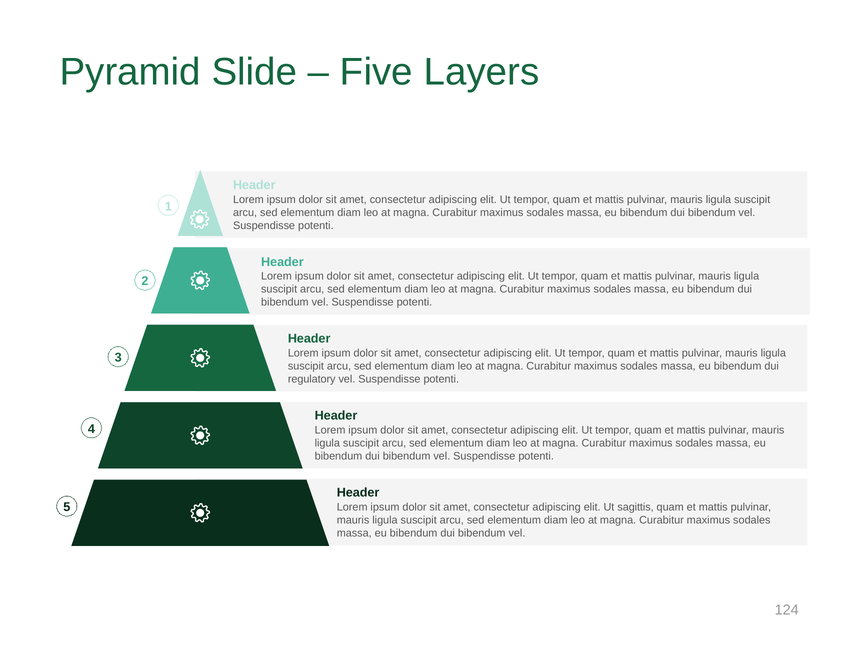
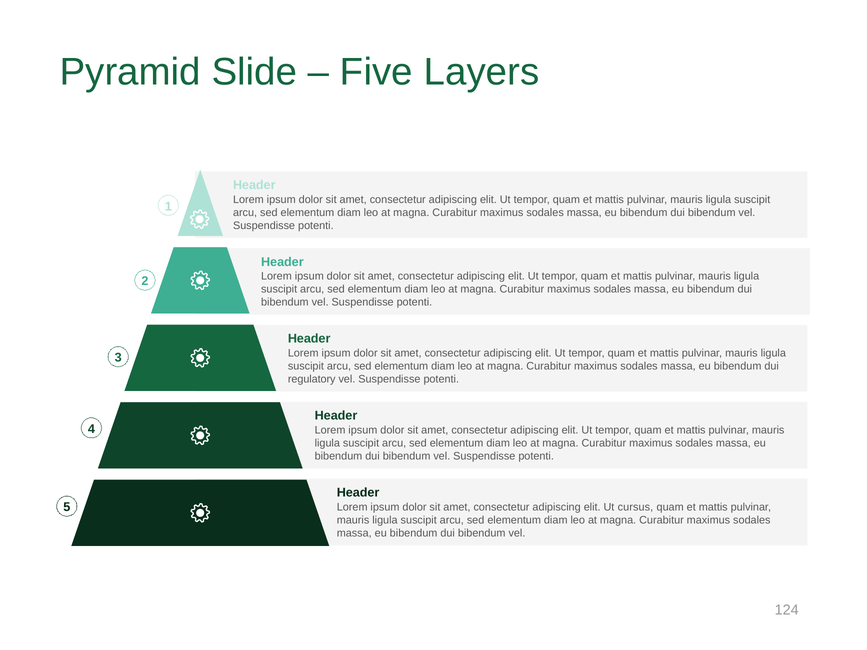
sagittis: sagittis -> cursus (635, 507)
